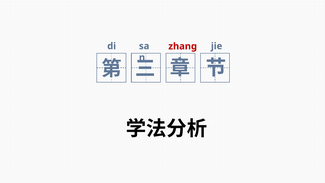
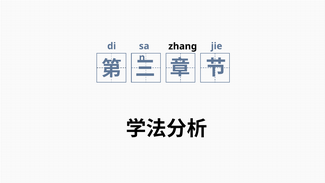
zhang colour: red -> black (183, 46)
